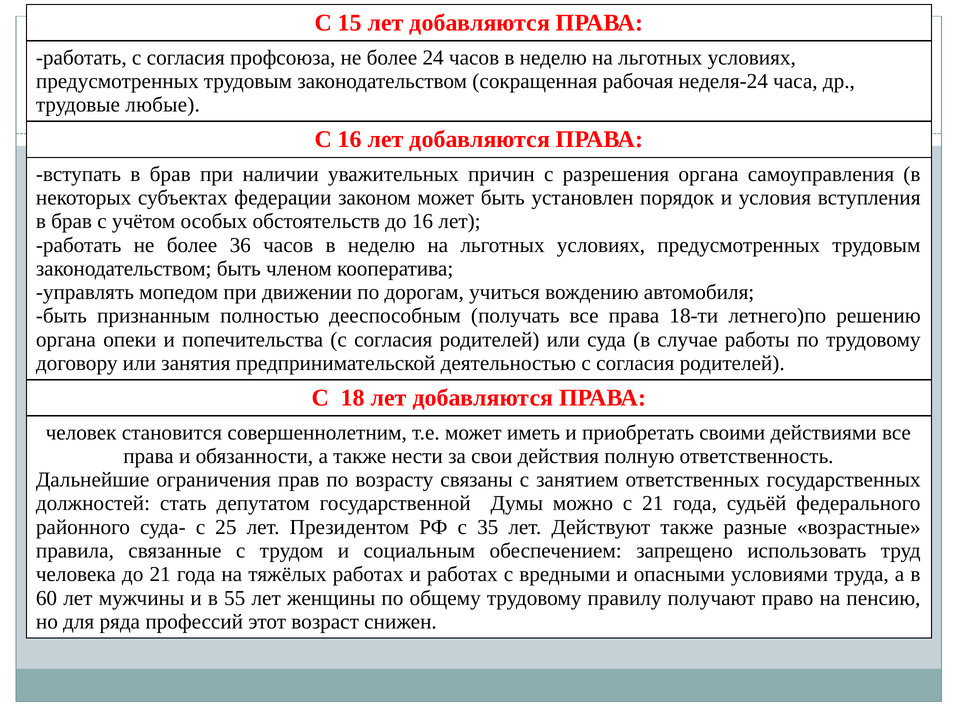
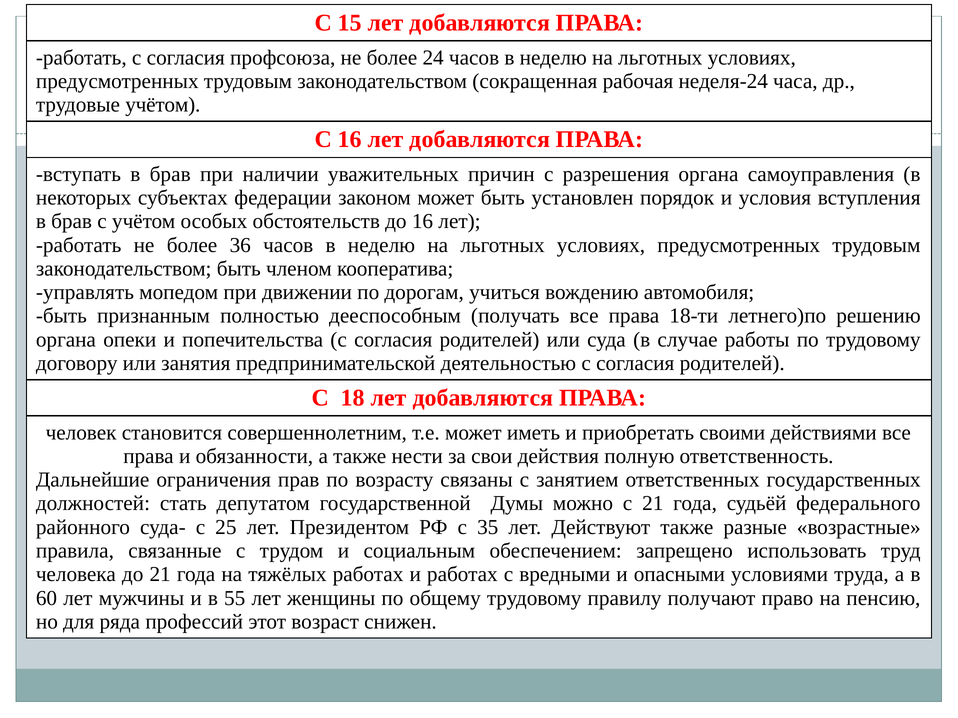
трудовые любые: любые -> учётом (163, 105)
